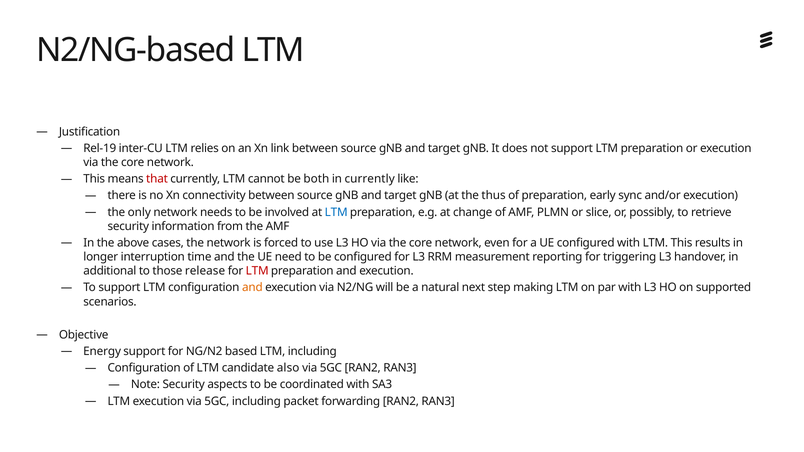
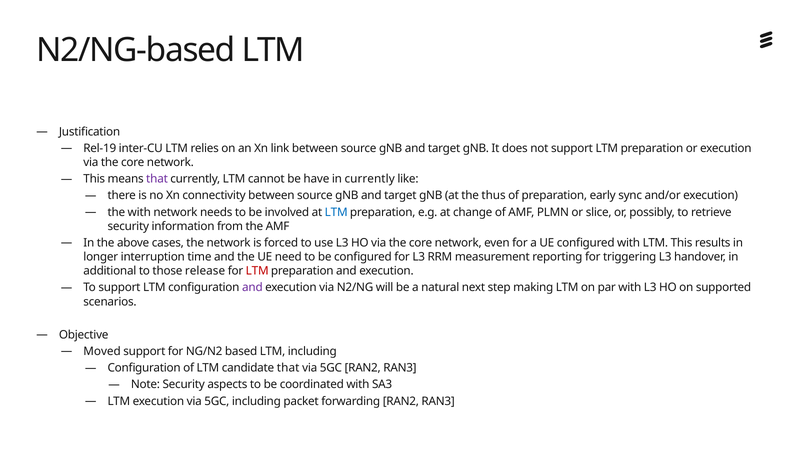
that colour: red -> purple (157, 179)
both: both -> have (316, 179)
the only: only -> with (139, 212)
and colour: orange -> purple (252, 288)
Energy: Energy -> Moved (102, 352)
candidate also: also -> that (288, 368)
